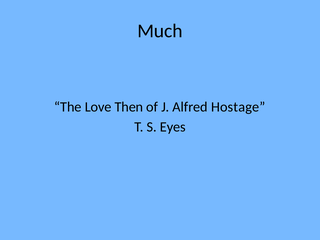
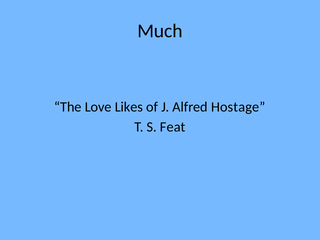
Then: Then -> Likes (129, 107)
Eyes: Eyes -> Feat (173, 127)
